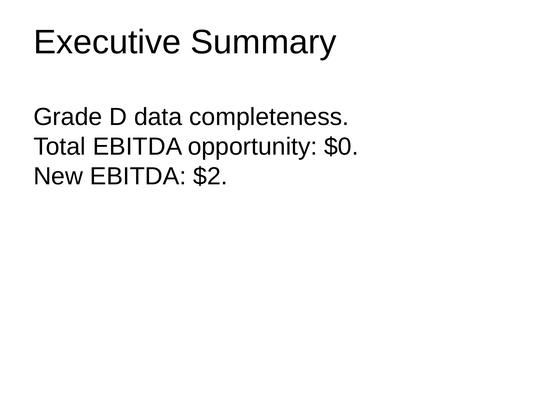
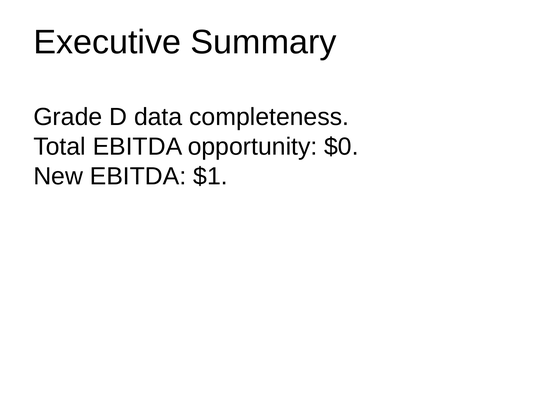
$2: $2 -> $1 (211, 177)
